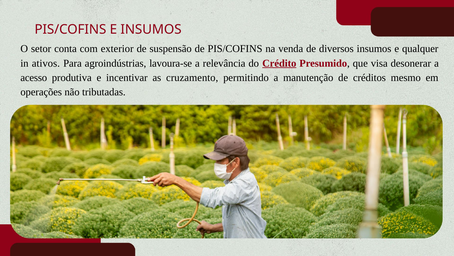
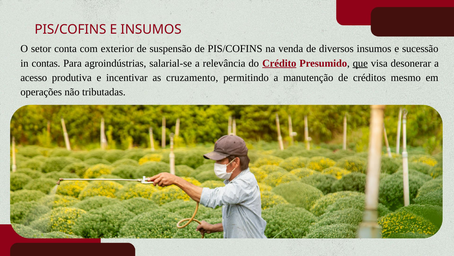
qualquer: qualquer -> sucessão (420, 49)
ativos: ativos -> contas (46, 63)
lavoura-se: lavoura-se -> salarial-se (171, 63)
que underline: none -> present (360, 63)
